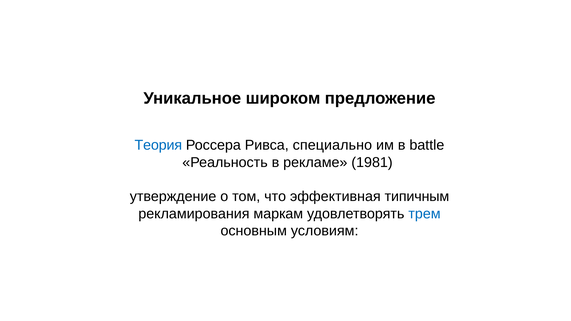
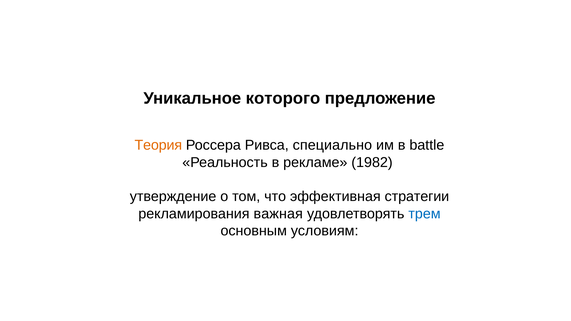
широком: широком -> которого (283, 98)
Теория colour: blue -> orange (158, 145)
1981: 1981 -> 1982 (372, 162)
типичным: типичным -> стратегии (417, 197)
маркам: маркам -> важная (278, 214)
